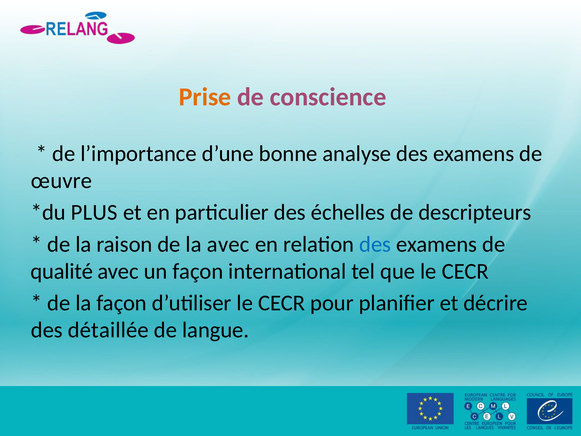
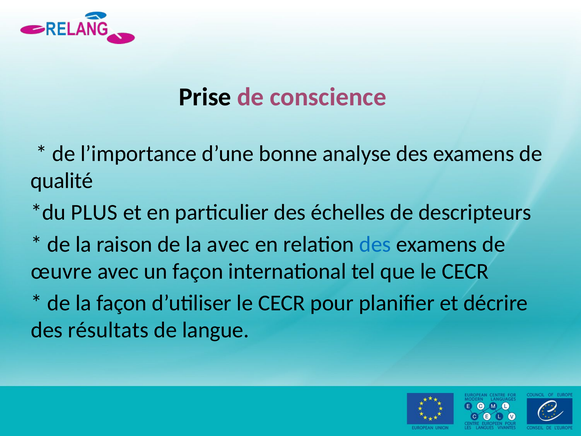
Prise colour: orange -> black (205, 97)
œuvre: œuvre -> qualité (62, 181)
qualité: qualité -> œuvre (62, 271)
détaillée: détaillée -> résultats (108, 330)
